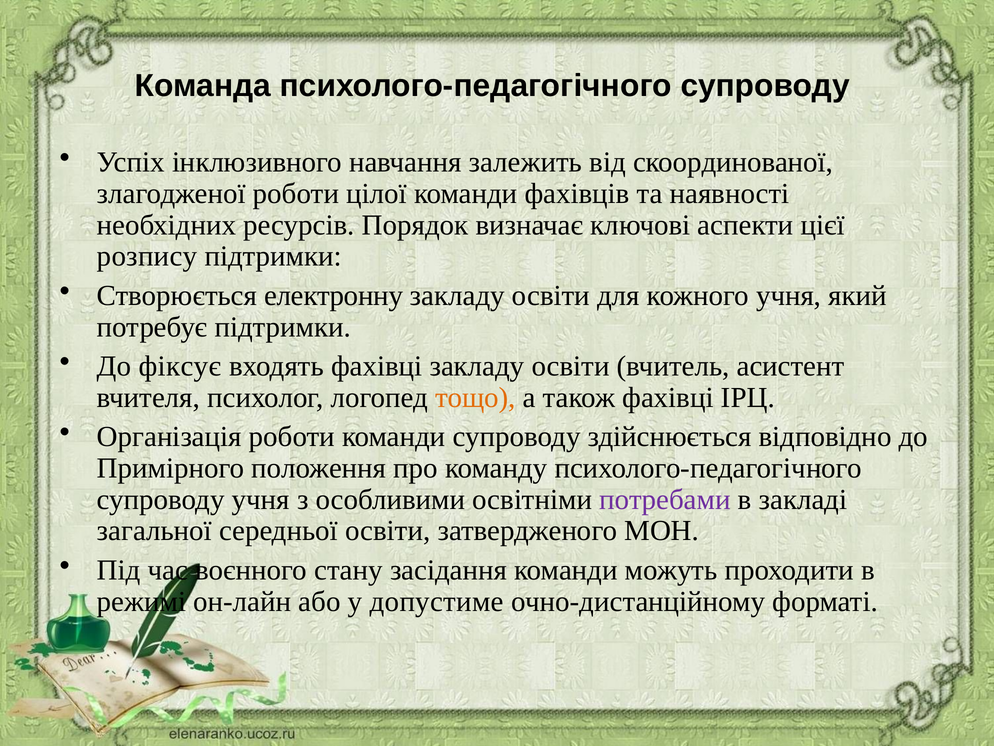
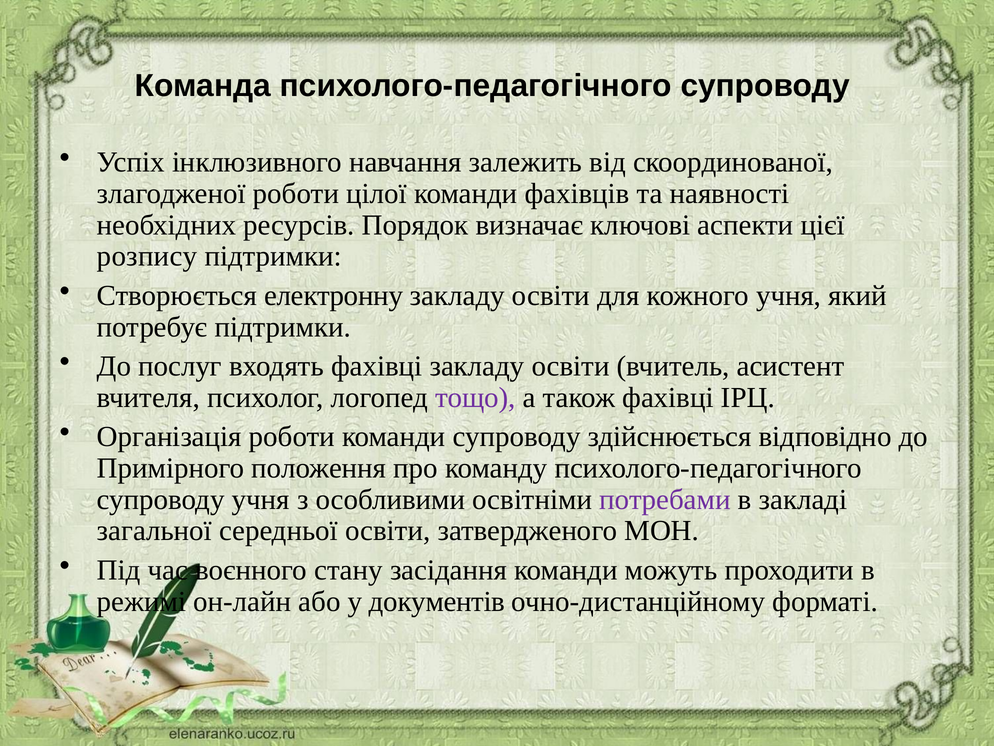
фіксує: фіксує -> послуг (180, 366)
тощо colour: orange -> purple (475, 397)
допустиме: допустиме -> документів (437, 601)
